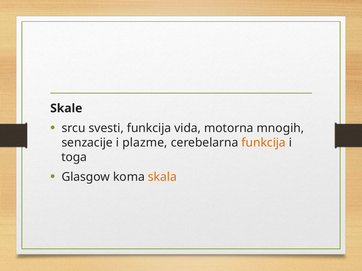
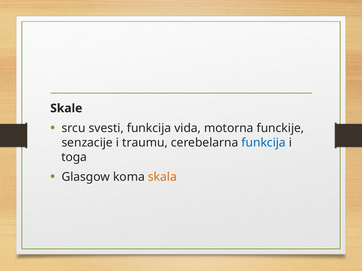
mnogih: mnogih -> funckije (280, 128)
plazme: plazme -> traumu (145, 143)
funkcija colour: orange -> blue (264, 143)
